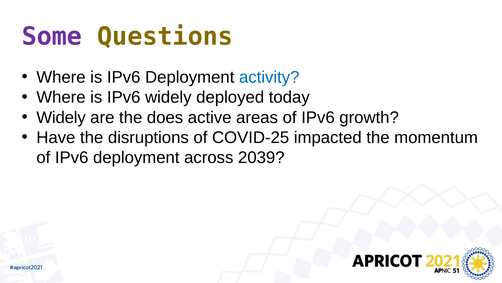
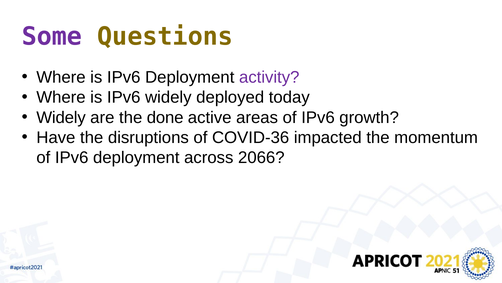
activity colour: blue -> purple (269, 77)
does: does -> done (165, 117)
COVID-25: COVID-25 -> COVID-36 (251, 137)
2039: 2039 -> 2066 (261, 157)
